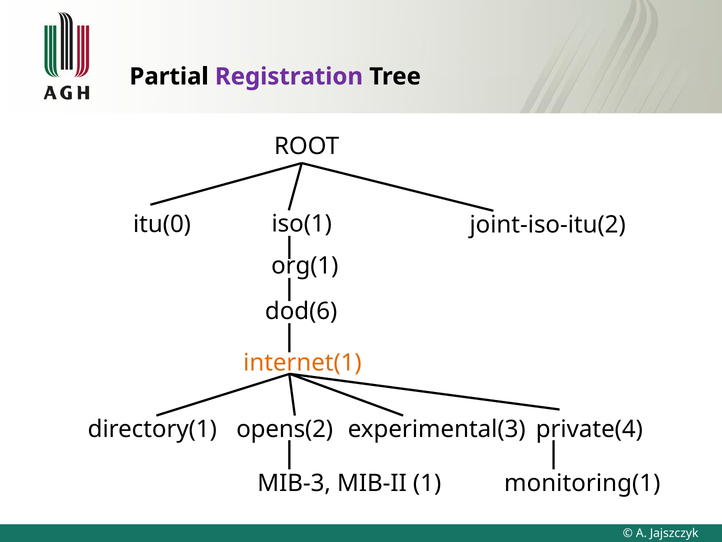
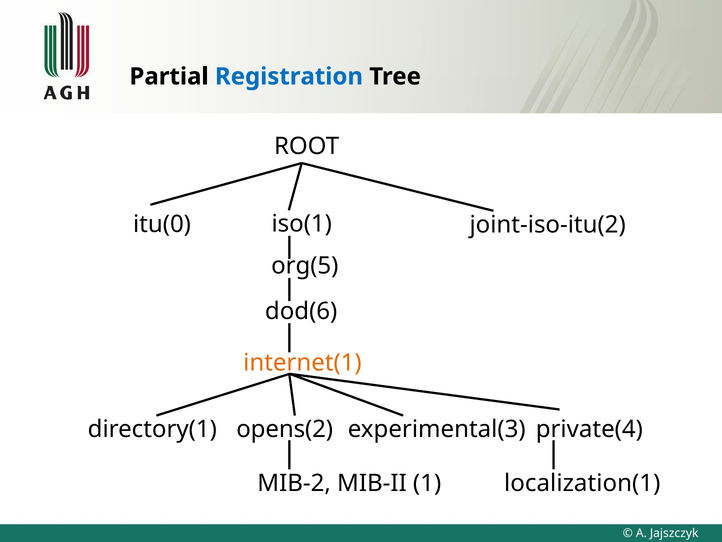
Registration colour: purple -> blue (289, 76)
org(1: org(1 -> org(5 (305, 266)
MIB-3: MIB-3 -> MIB-2 (294, 483)
monitoring(1: monitoring(1 -> localization(1 (582, 483)
